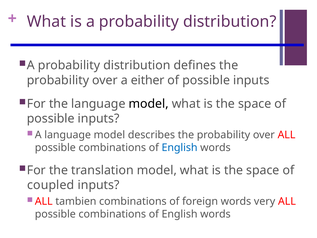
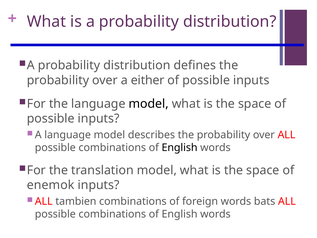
English colour: blue -> black (180, 147)
coupled: coupled -> enemok (51, 185)
very: very -> bats (265, 201)
